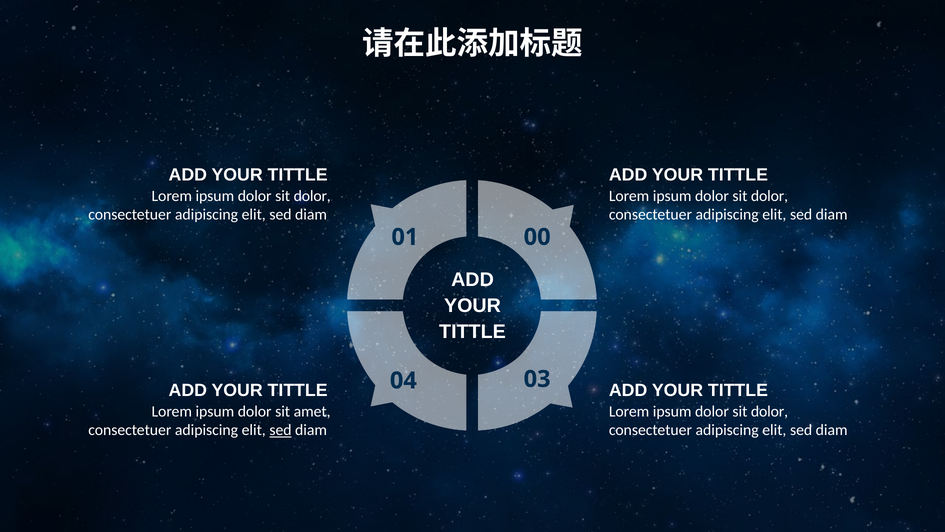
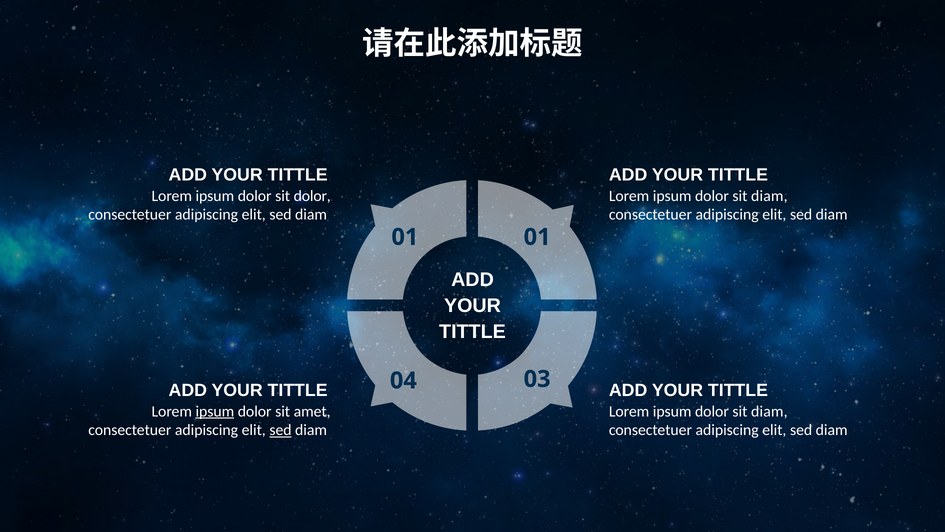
dolor: dolor -> diam (769, 196)
01 00: 00 -> 01 (537, 237)
ipsum underline: none -> present (215, 411)
dolor: dolor -> diam (769, 411)
